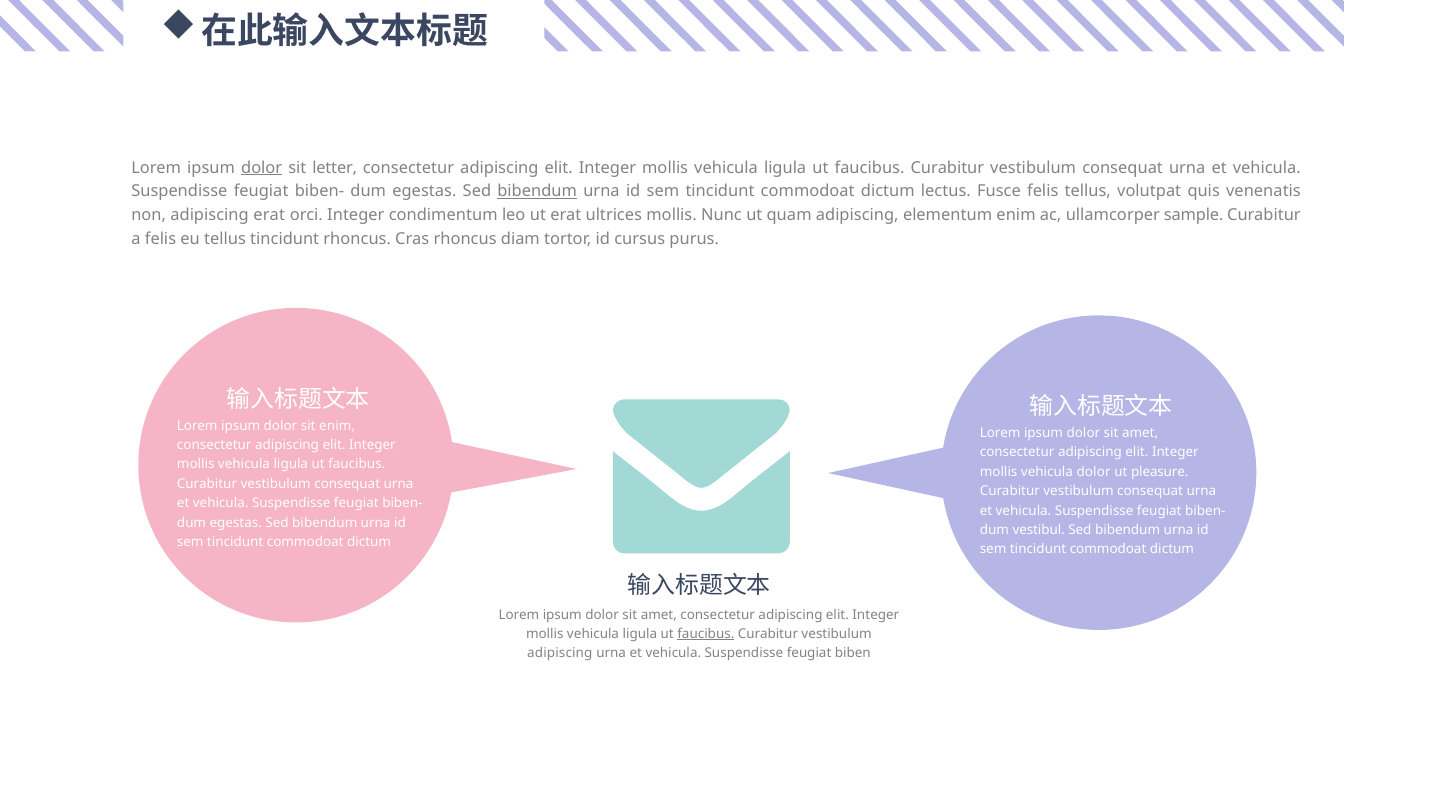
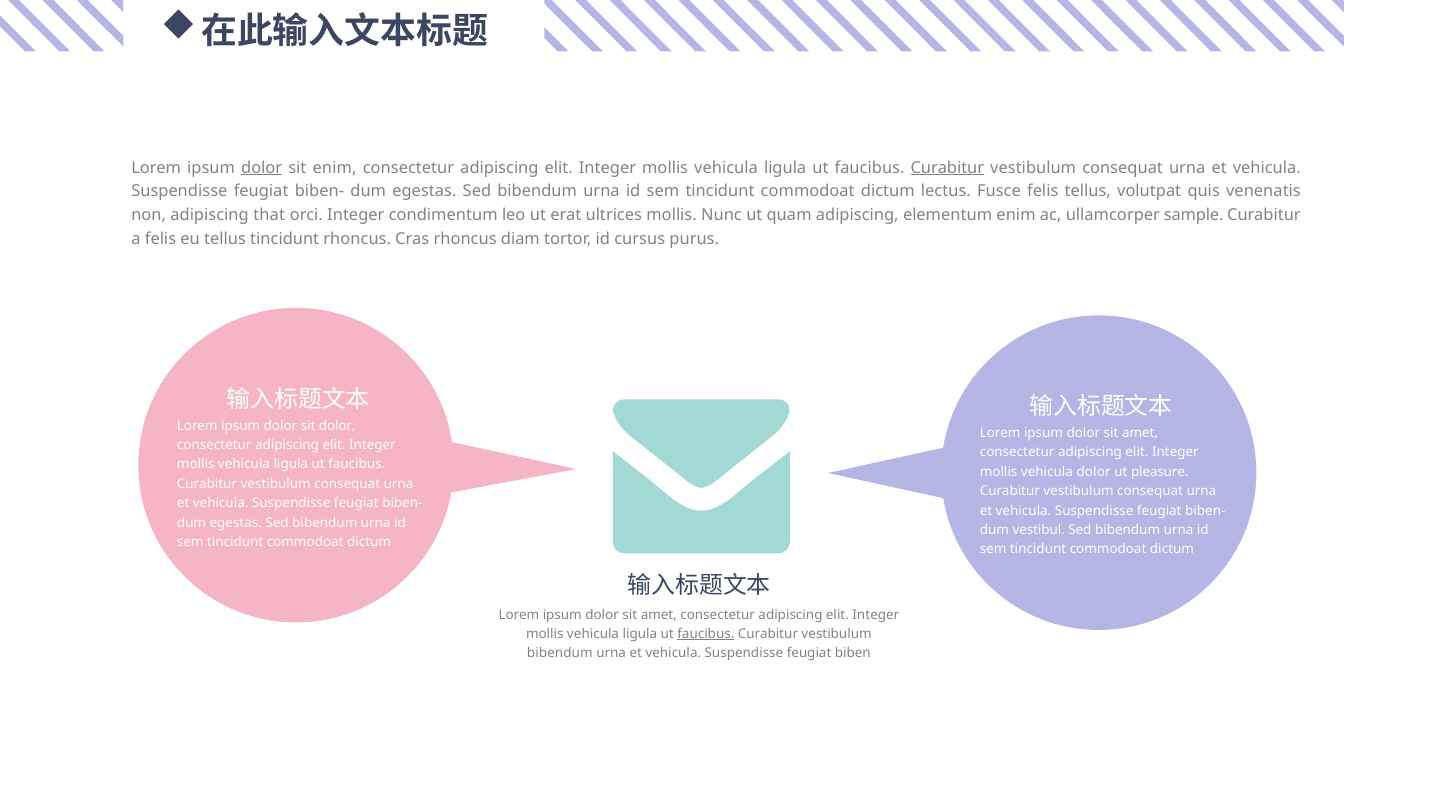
sit letter: letter -> enim (335, 168)
Curabitur underline: none -> present (947, 168)
bibendum underline: present -> none (537, 191)
adipiscing erat: erat -> that (269, 215)
sit enim: enim -> dolor (337, 425)
adipiscing: adipiscing -> bibendum (560, 653)
